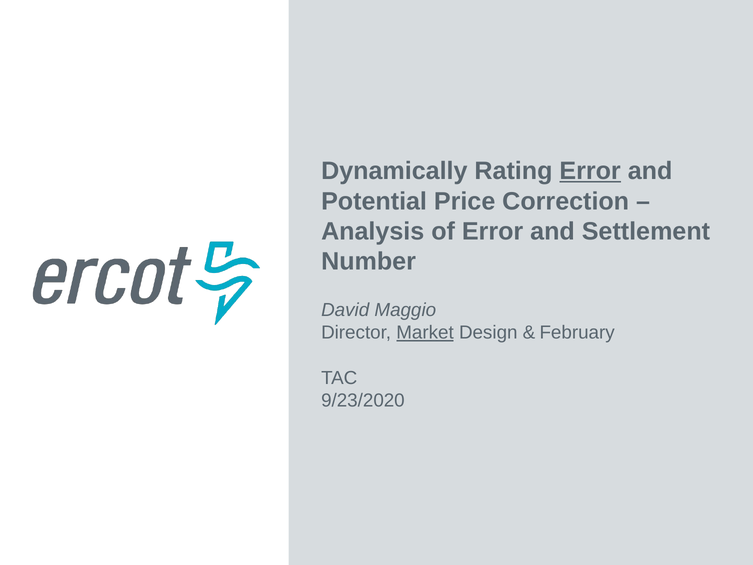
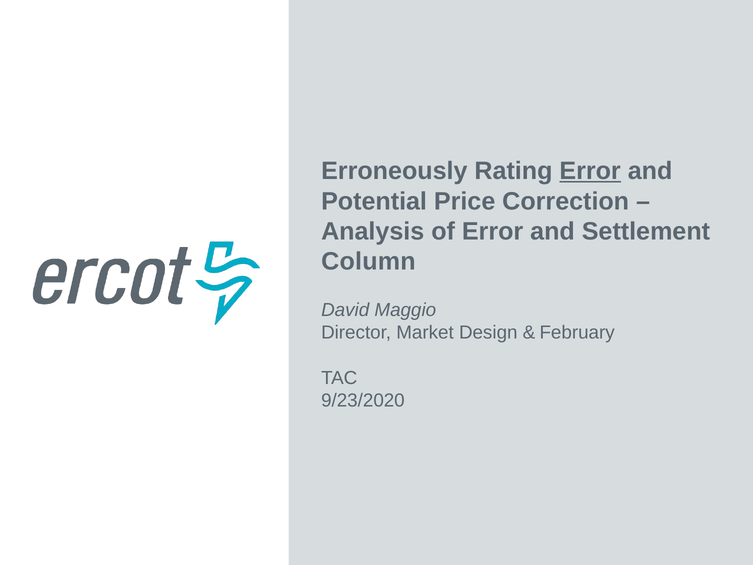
Dynamically: Dynamically -> Erroneously (394, 171)
Number: Number -> Column (368, 261)
Market underline: present -> none (425, 333)
